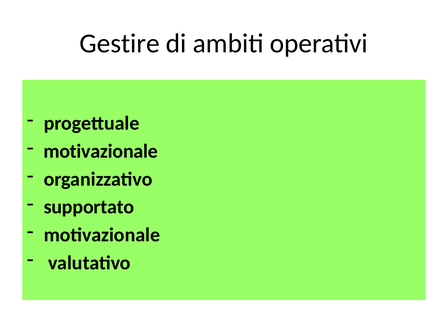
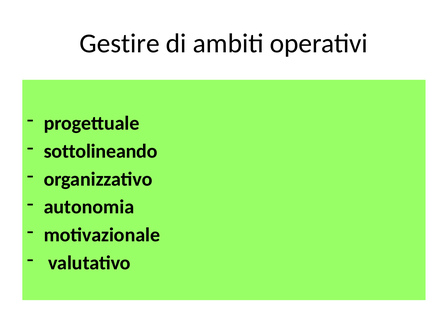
motivazionale: motivazionale -> sottolineando (101, 151)
supportato: supportato -> autonomia (89, 207)
